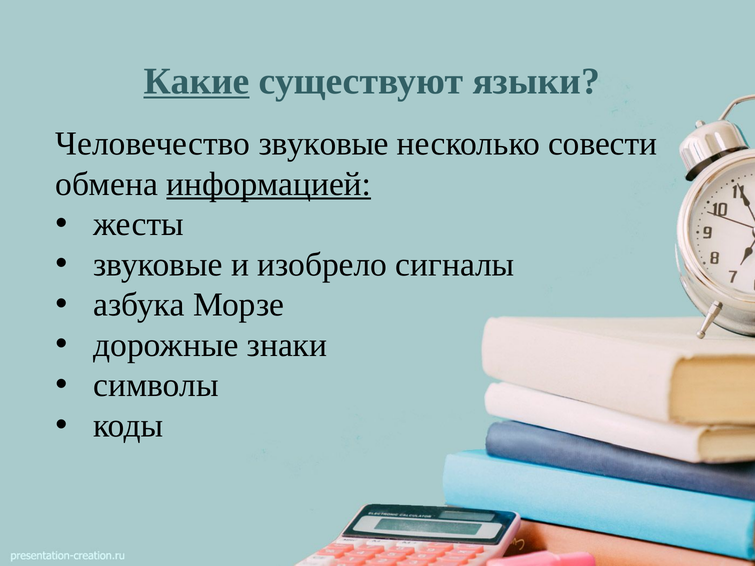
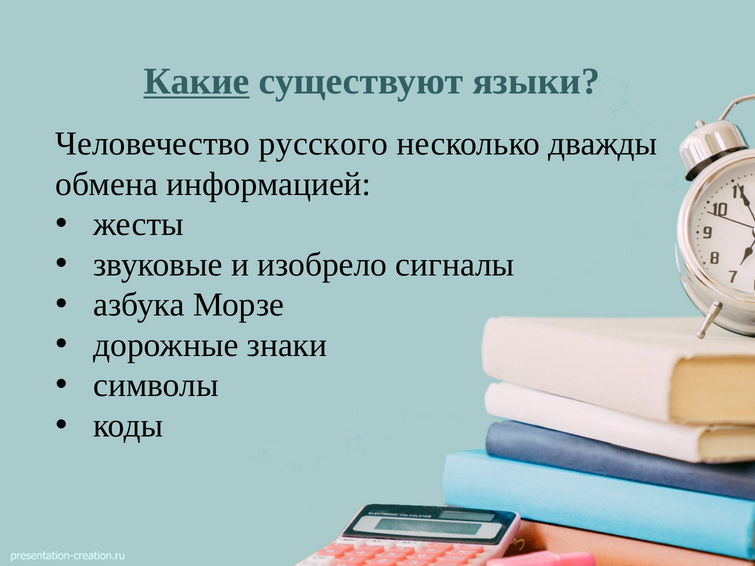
Человечество звуковые: звуковые -> русского (323, 144)
совести: совести -> дважды (603, 144)
информацией underline: present -> none (269, 184)
